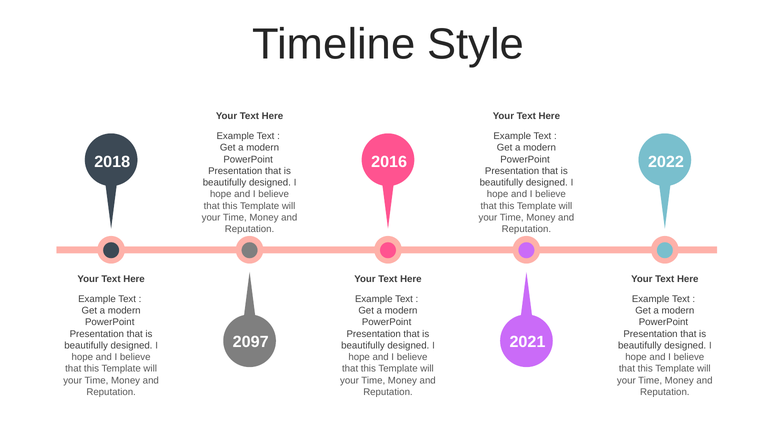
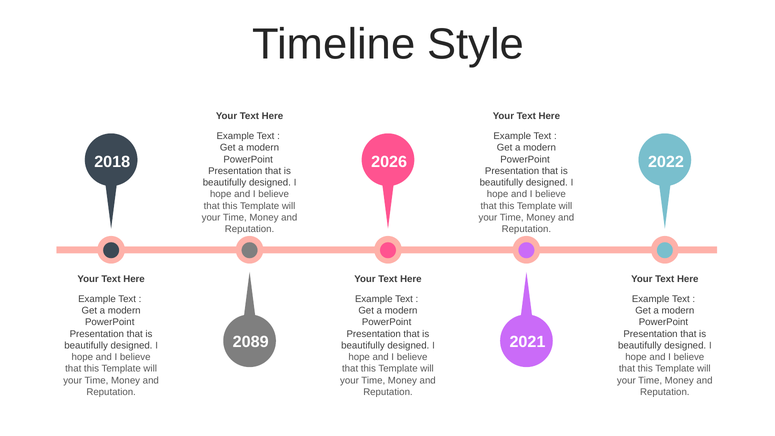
2016: 2016 -> 2026 (389, 162)
2097: 2097 -> 2089 (251, 342)
